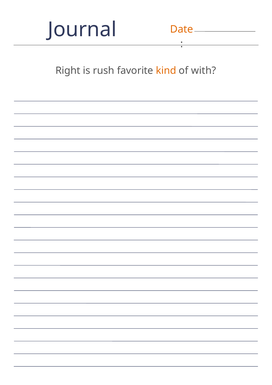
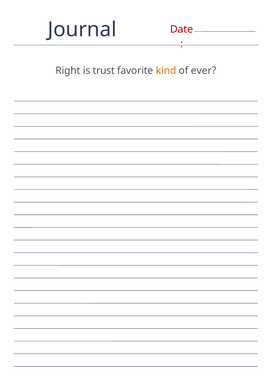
Date colour: orange -> red (182, 29)
rush: rush -> trust (104, 71)
with: with -> ever (204, 71)
